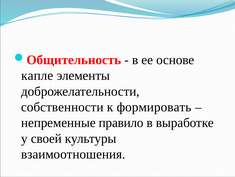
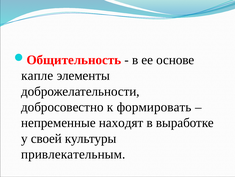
собственности: собственности -> добросовестно (62, 107)
правило: правило -> находят (121, 122)
взаимоотношения: взаимоотношения -> привлекательным (73, 154)
